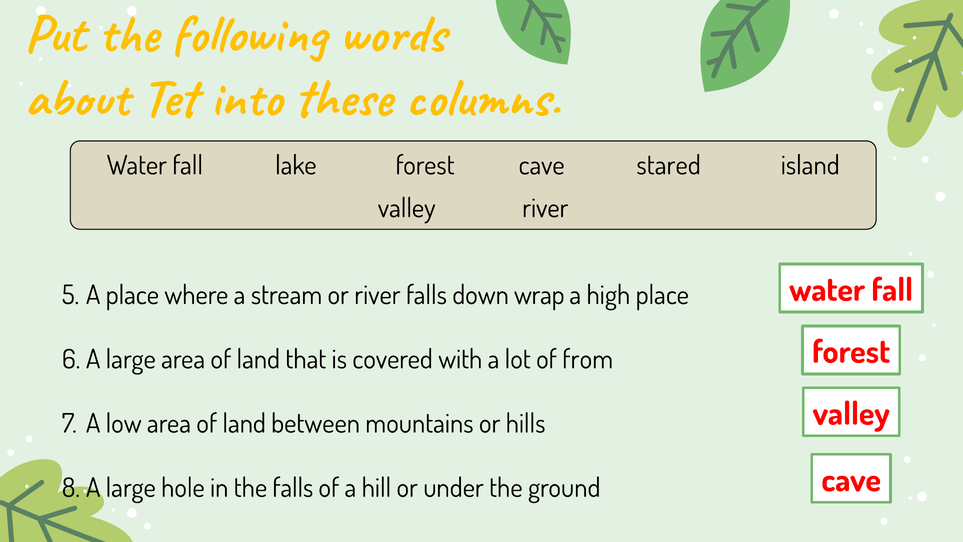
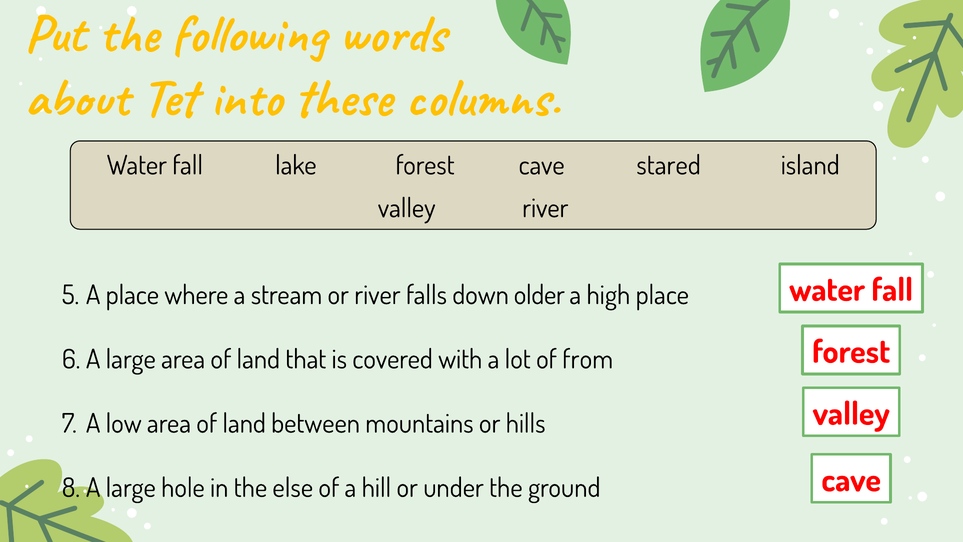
wrap: wrap -> older (539, 295)
the falls: falls -> else (293, 488)
